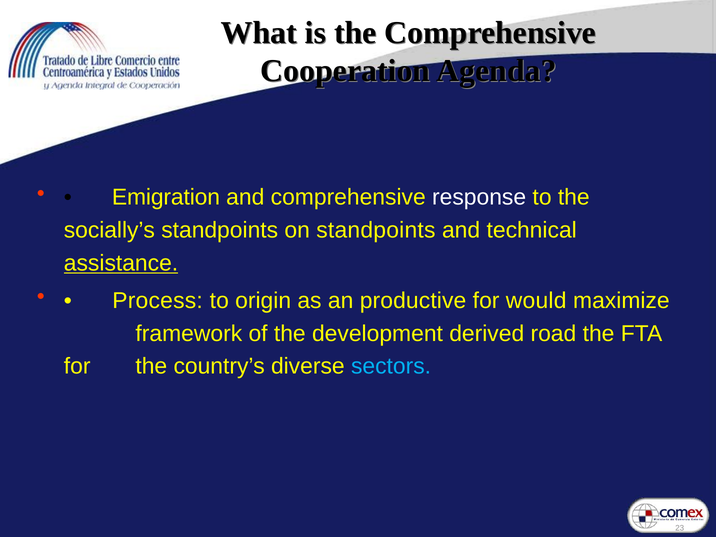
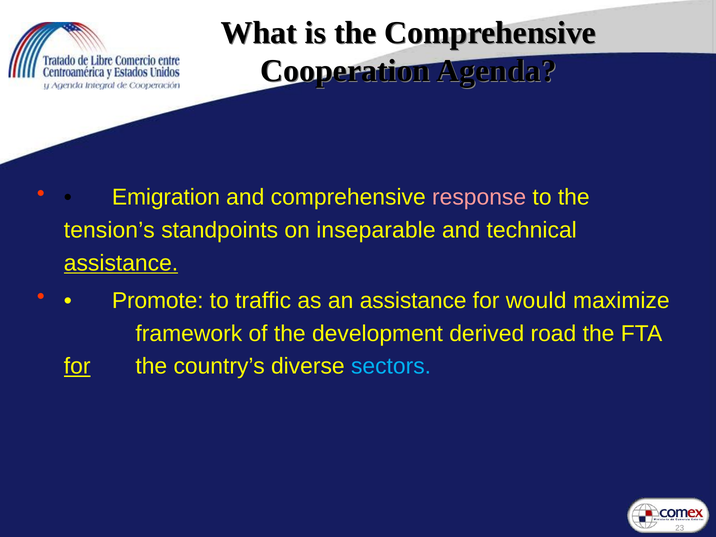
response colour: white -> pink (479, 197)
socially’s: socially’s -> tension’s (109, 230)
on standpoints: standpoints -> inseparable (376, 230)
Process: Process -> Promote (158, 301)
origin: origin -> traffic (263, 301)
an productive: productive -> assistance (413, 301)
for underline: none -> present (77, 366)
